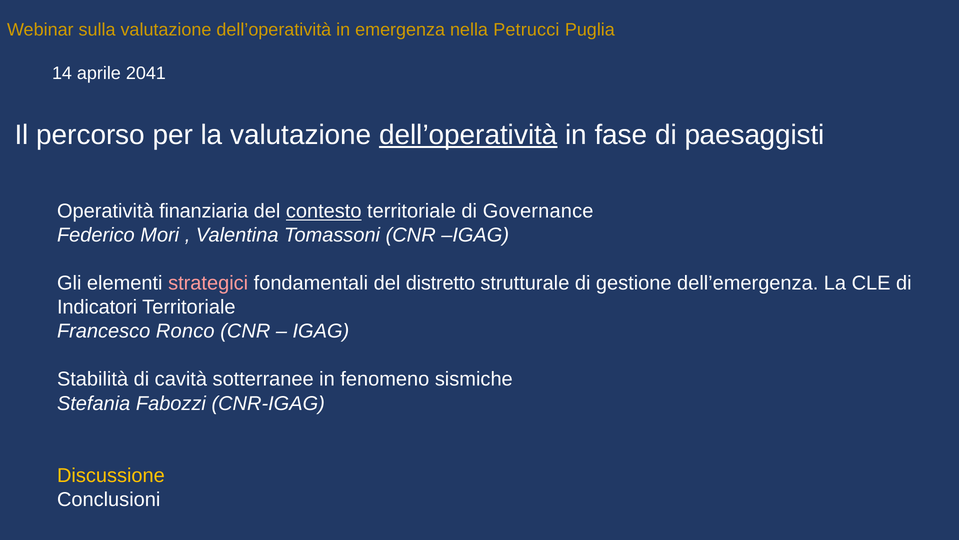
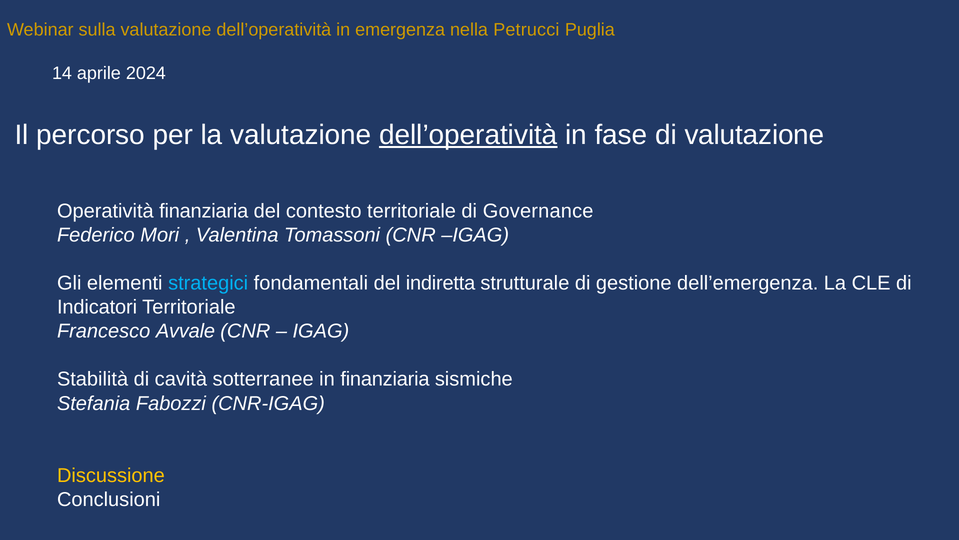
2041: 2041 -> 2024 (146, 73)
di paesaggisti: paesaggisti -> valutazione (755, 135)
contesto underline: present -> none (324, 211)
strategici colour: pink -> light blue (208, 283)
distretto: distretto -> indiretta (441, 283)
Ronco: Ronco -> Avvale (185, 331)
in fenomeno: fenomeno -> finanziaria (385, 379)
